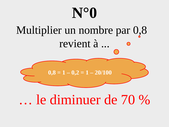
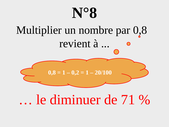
N°0: N°0 -> N°8 (84, 13)
70: 70 -> 71 (128, 100)
